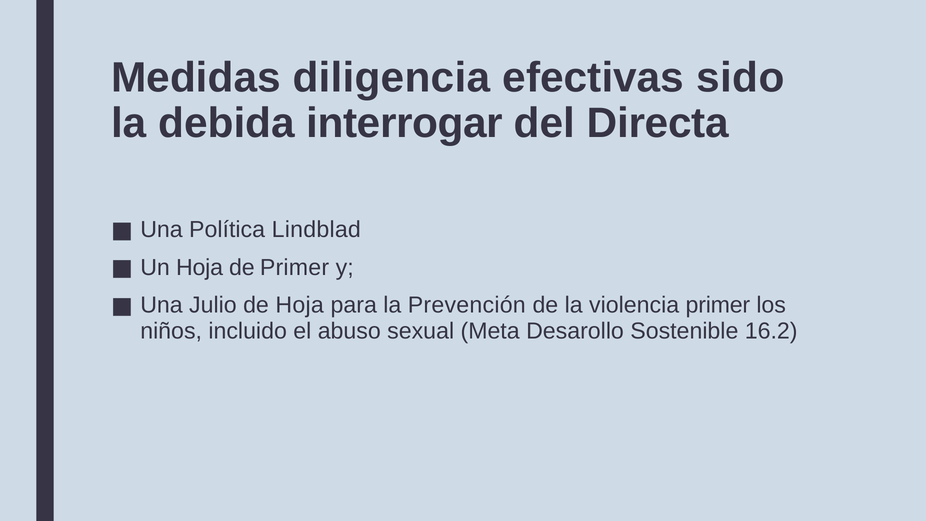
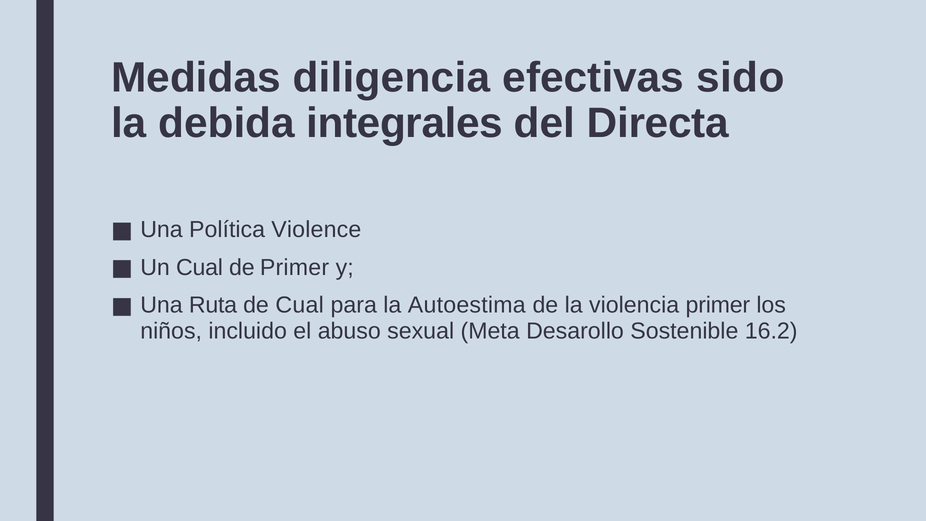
interrogar: interrogar -> integrales (405, 123)
Lindblad: Lindblad -> Violence (316, 230)
Un Hoja: Hoja -> Cual (200, 267)
Julio: Julio -> Ruta (213, 305)
de Hoja: Hoja -> Cual (300, 305)
Prevención: Prevención -> Autoestima (467, 305)
